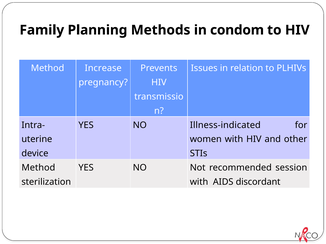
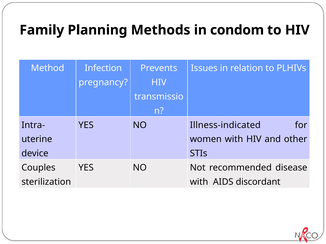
Increase: Increase -> Infection (103, 68)
Method: Method -> Couples (38, 168)
session: session -> disease (291, 168)
